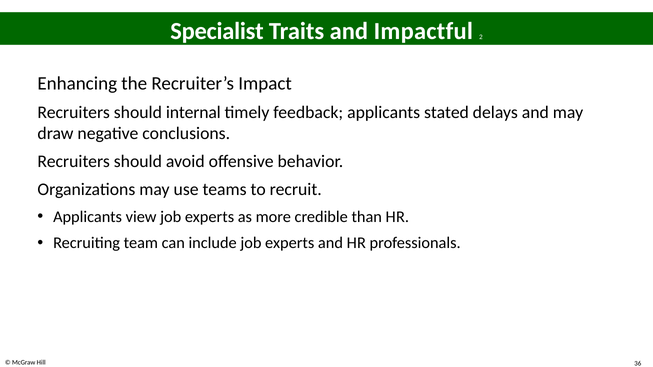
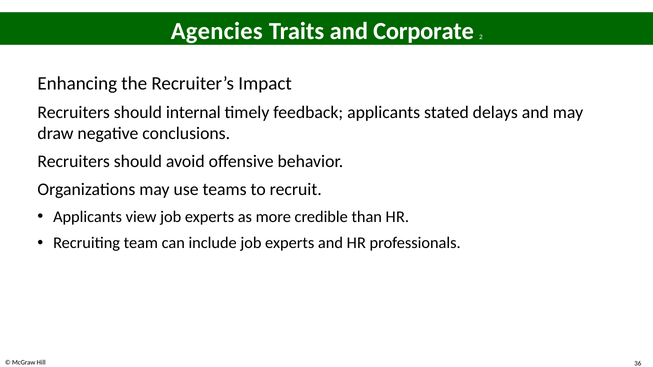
Specialist: Specialist -> Agencies (217, 31)
Impactful: Impactful -> Corporate (424, 31)
